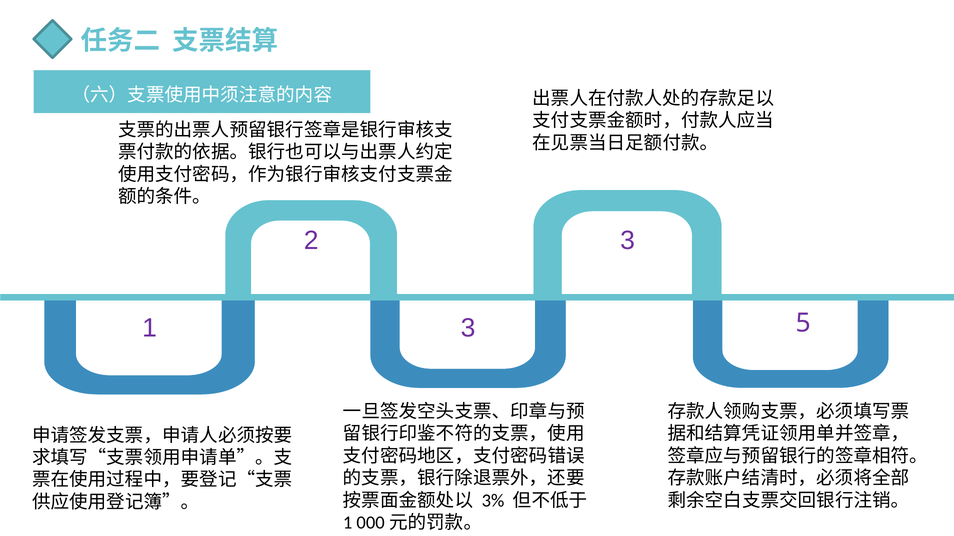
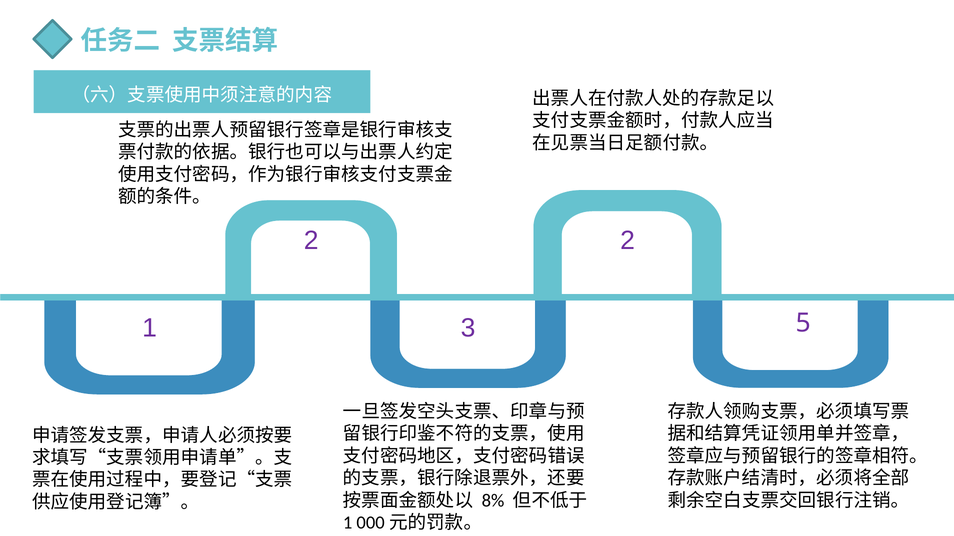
2 3: 3 -> 2 (628, 241)
3%: 3% -> 8% (493, 501)
